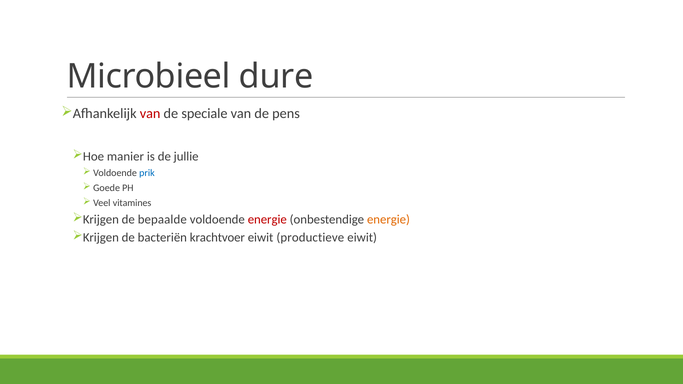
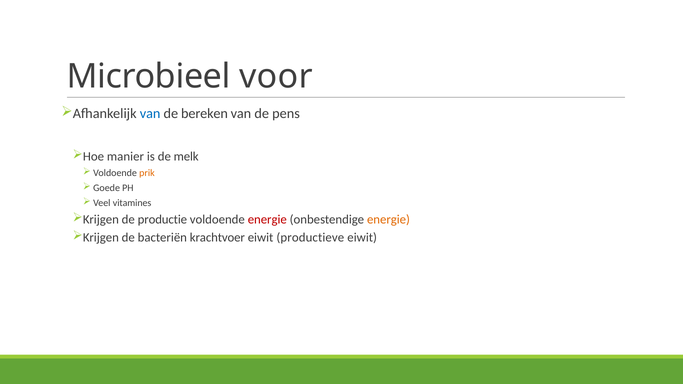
dure: dure -> voor (276, 77)
van colour: red -> blue (150, 114)
speciale: speciale -> bereken (204, 114)
jullie: jullie -> melk (186, 156)
prik colour: blue -> orange (147, 173)
bepaalde: bepaalde -> productie (162, 220)
